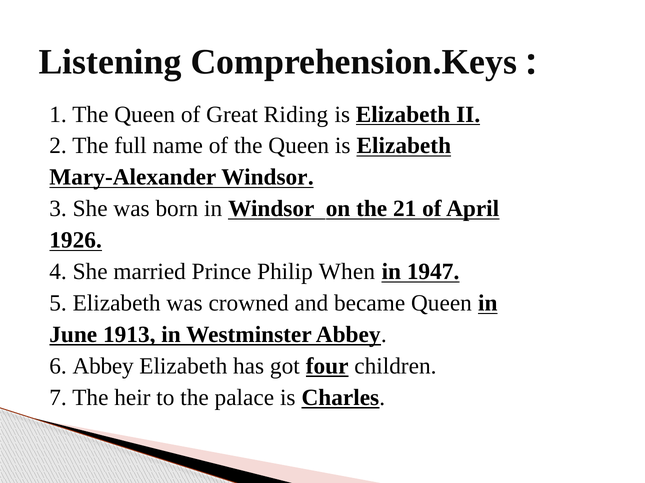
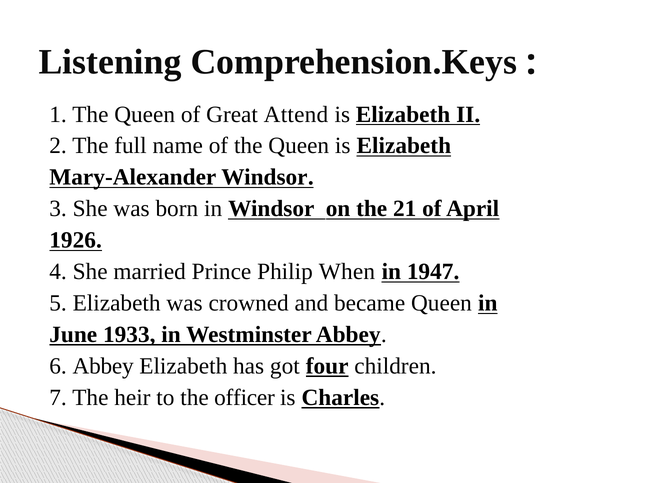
Riding: Riding -> Attend (296, 115)
1913: 1913 -> 1933 (129, 335)
palace: palace -> officer (244, 398)
